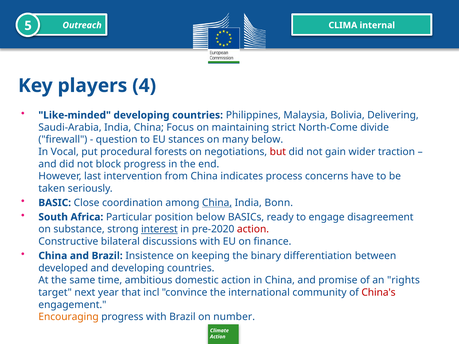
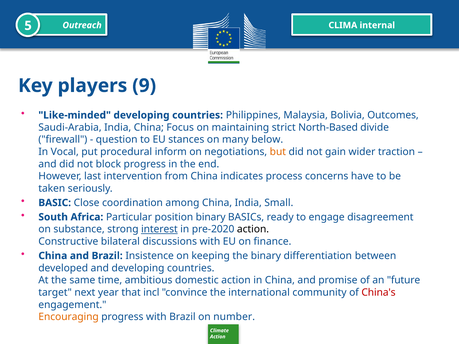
4: 4 -> 9 (144, 86)
Delivering: Delivering -> Outcomes (393, 115)
North-Come: North-Come -> North-Based (328, 127)
forests: forests -> inform (171, 152)
but colour: red -> orange (278, 152)
China underline: present -> none (217, 203)
Bonn: Bonn -> Small (279, 203)
position below: below -> binary (211, 217)
action colour: red -> black (253, 229)
rights: rights -> future (404, 280)
